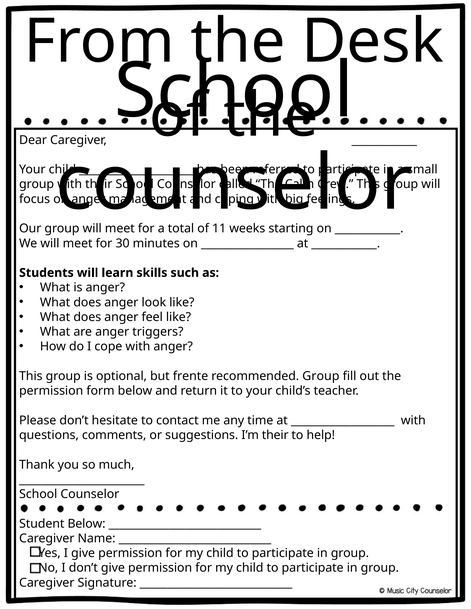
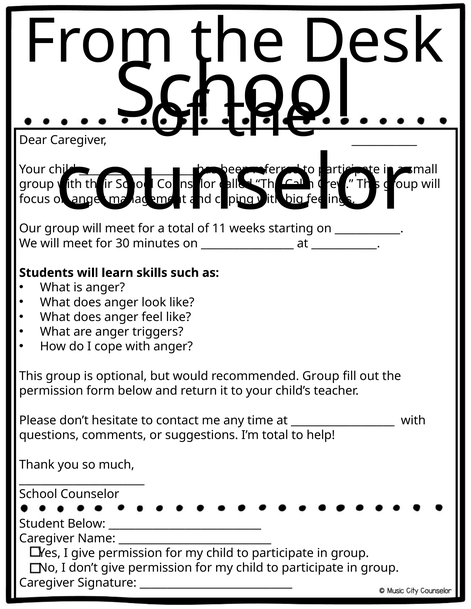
frente: frente -> would (191, 376)
I’m their: their -> total (275, 436)
